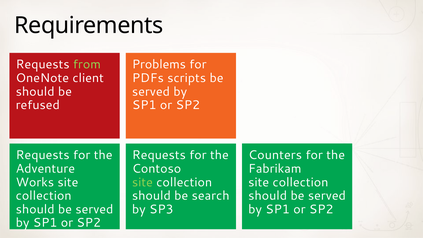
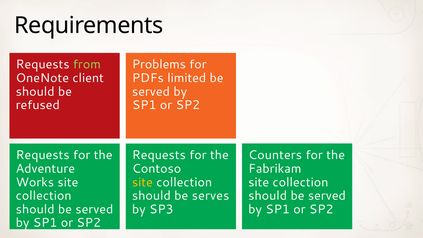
scripts: scripts -> limited (187, 78)
site colour: light green -> yellow (142, 182)
search: search -> serves (211, 196)
